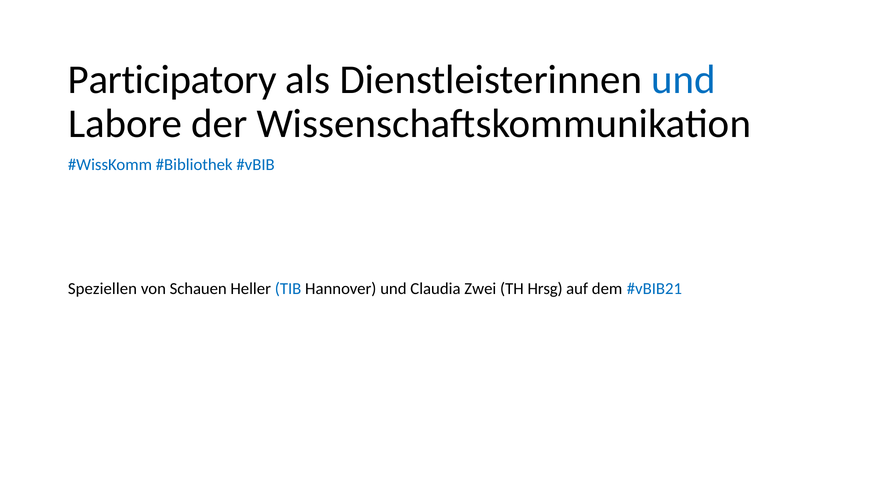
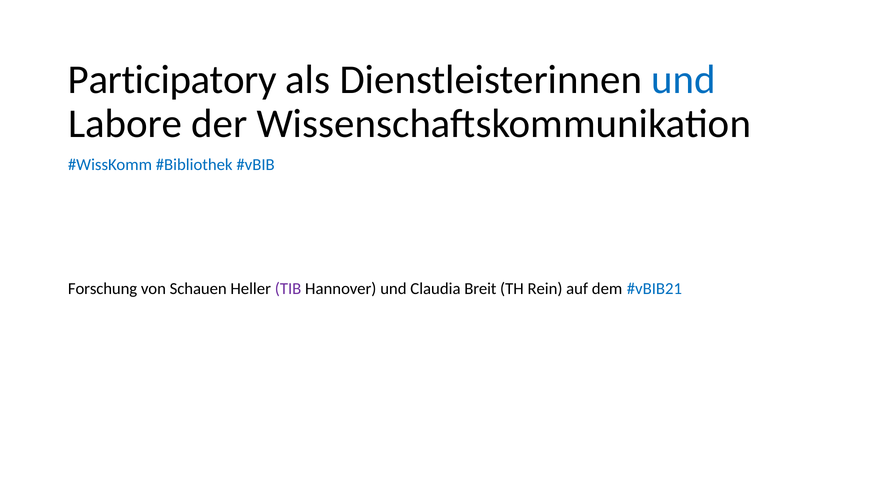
Speziellen: Speziellen -> Forschung (103, 289)
TIB colour: blue -> purple (288, 289)
Zwei: Zwei -> Breit (480, 289)
Hrsg: Hrsg -> Rein (545, 289)
